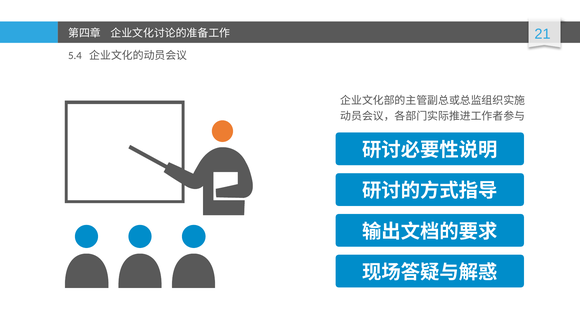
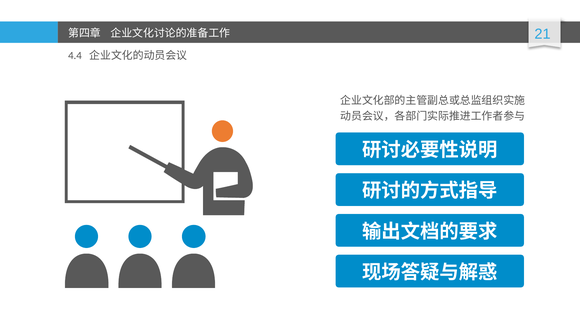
5.4: 5.4 -> 4.4 (75, 56)
